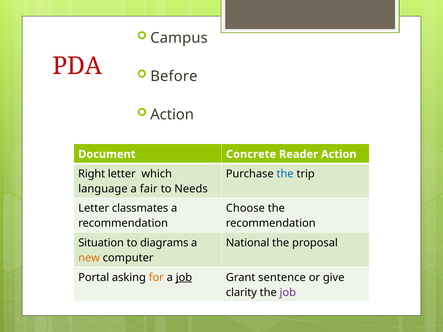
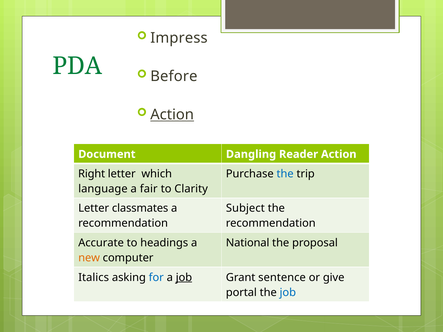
Campus: Campus -> Impress (179, 38)
PDA colour: red -> green (77, 66)
Action underline: none -> present (172, 115)
Concrete: Concrete -> Dangling (251, 154)
Needs: Needs -> Clarity (191, 189)
Choose: Choose -> Subject (245, 208)
Situation: Situation -> Accurate (101, 243)
diagrams: diagrams -> headings (164, 243)
Portal: Portal -> Italics (94, 278)
for colour: orange -> blue (156, 278)
clarity: clarity -> portal (241, 293)
job colour: purple -> blue (288, 293)
